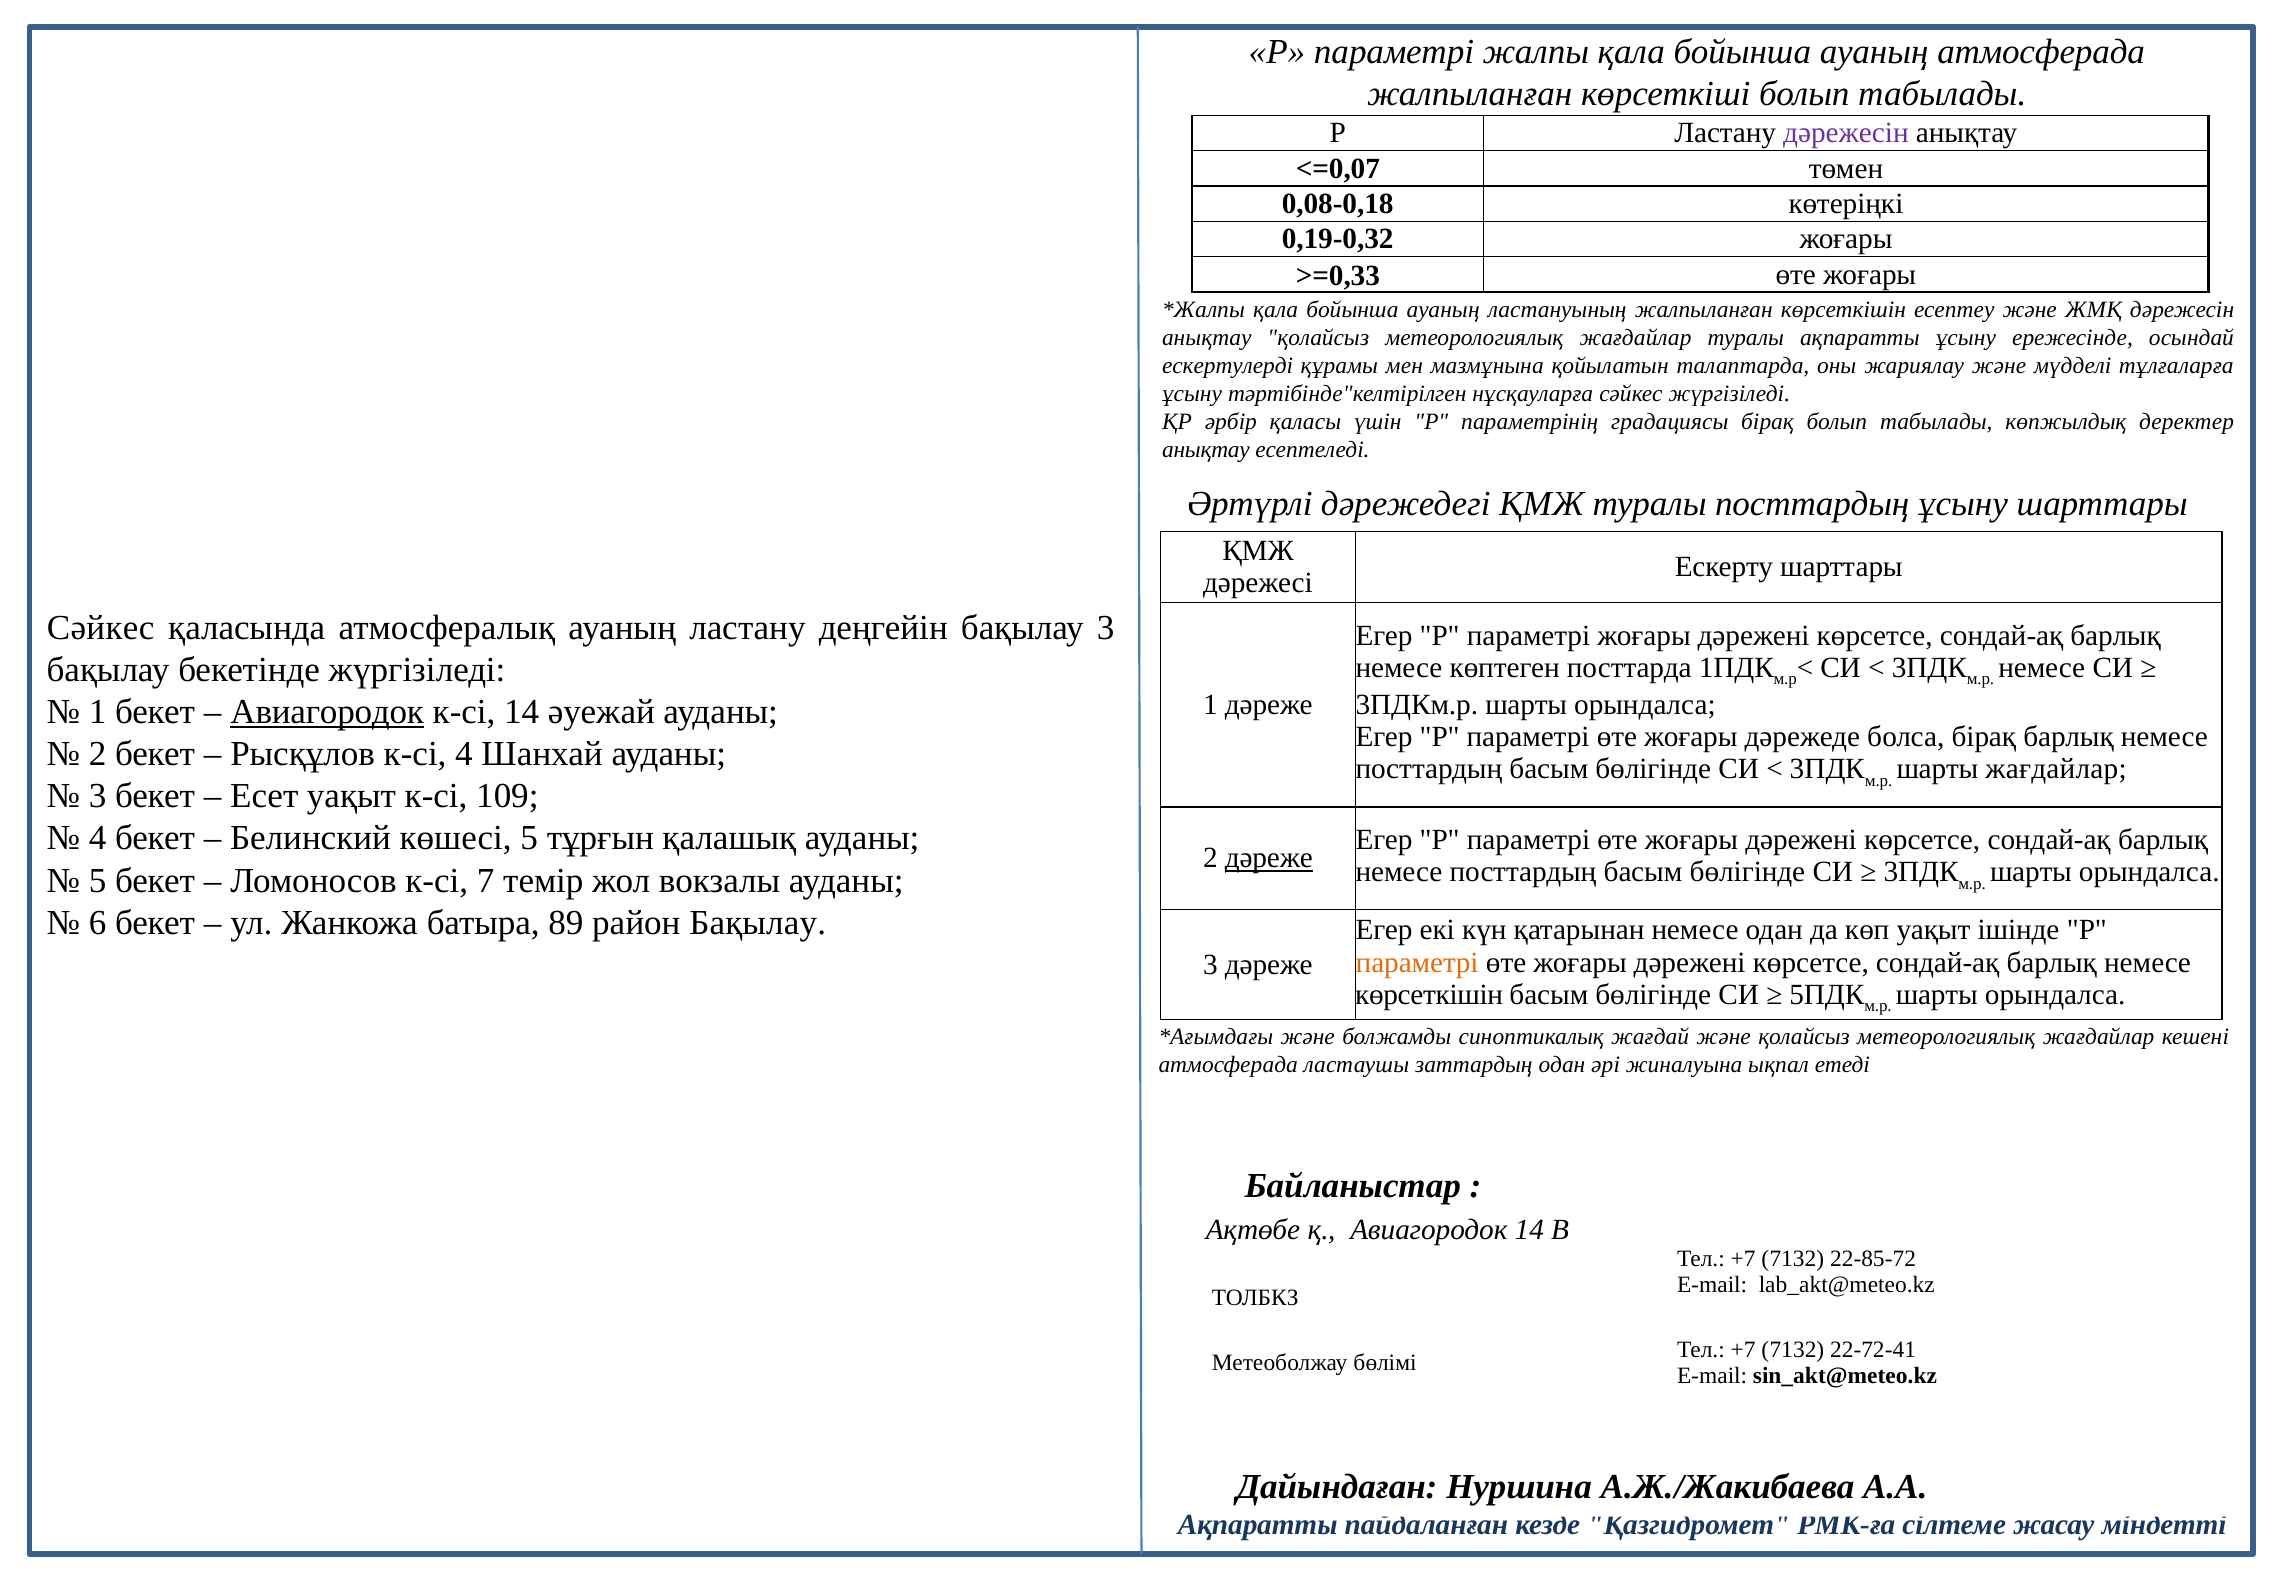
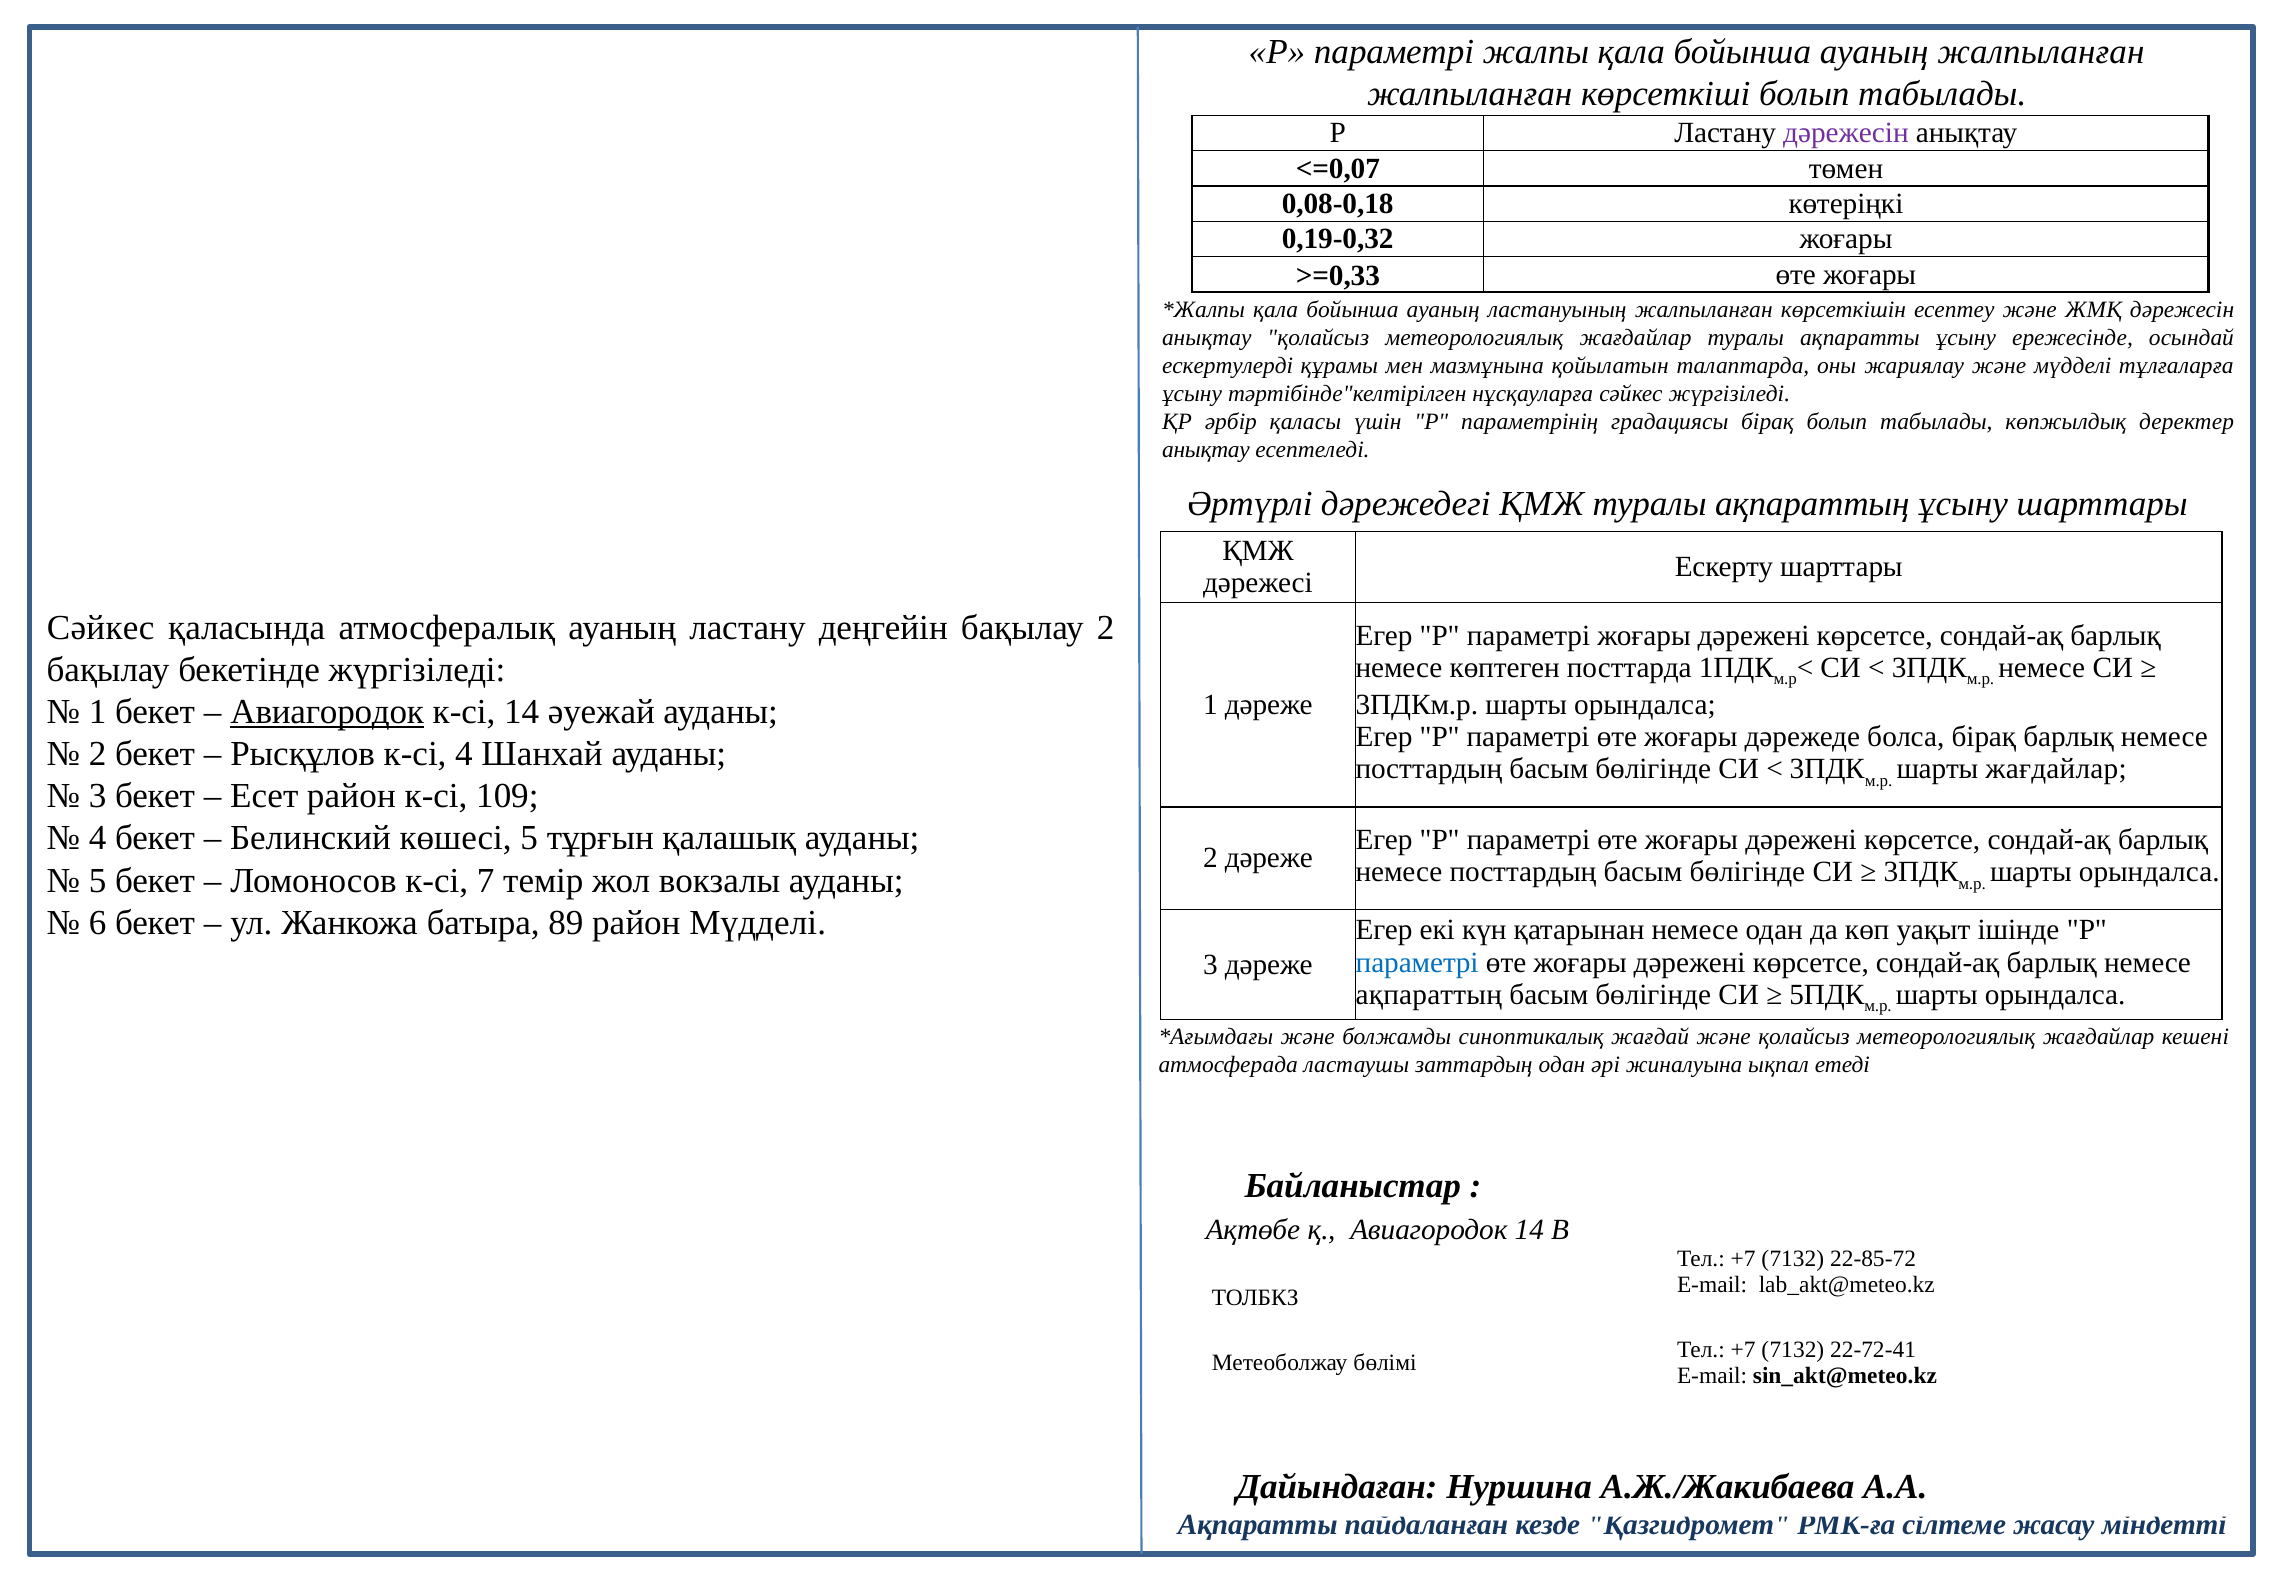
ауаның атмосферада: атмосферада -> жалпыланған (2041, 52)
туралы посттардың: посттардың -> ақпараттың (1812, 504)
бақылау 3: 3 -> 2 (1106, 627)
Есет уақыт: уақыт -> район (351, 796)
дәреже underline: present -> none (1269, 858)
район Бақылау: Бақылау -> Мүдделі (758, 922)
параметрі colour: orange -> blue (1417, 962)
көрсеткішін: көрсеткішін -> ақпараттың (1429, 994)
